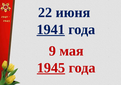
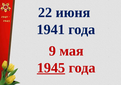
1941 underline: present -> none (51, 29)
